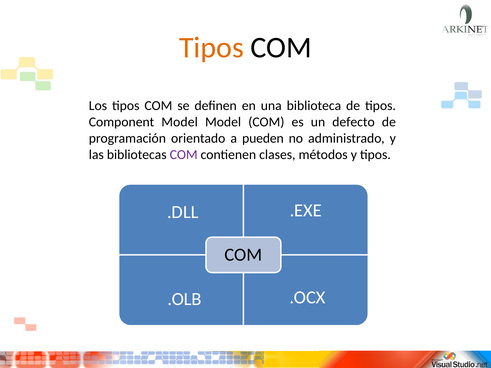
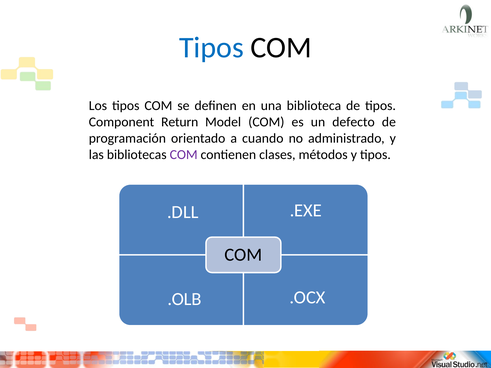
Tipos colour: orange -> blue (211, 48)
Component Model: Model -> Return (180, 122)
pueden: pueden -> cuando (263, 139)
